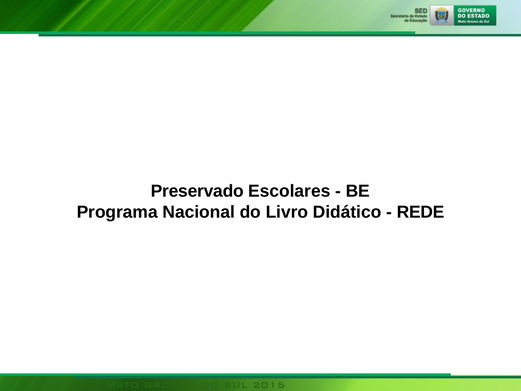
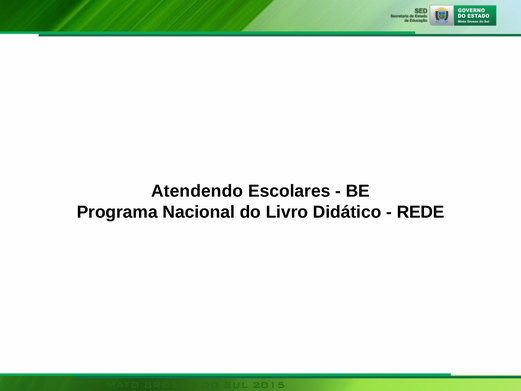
Preservado: Preservado -> Atendendo (197, 191)
